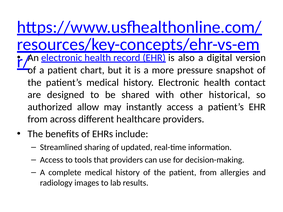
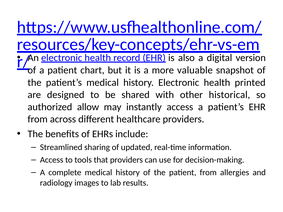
pressure: pressure -> valuable (195, 70)
contact: contact -> printed (250, 83)
